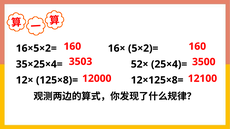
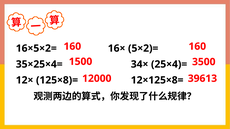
3503: 3503 -> 1500 (81, 62)
52×: 52× -> 34× (140, 64)
12100: 12100 -> 39613 (202, 79)
